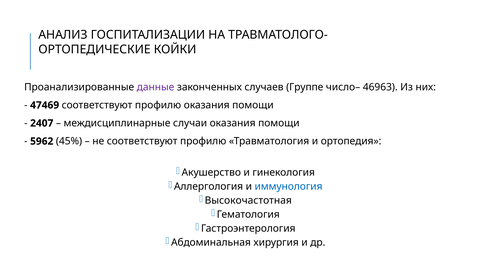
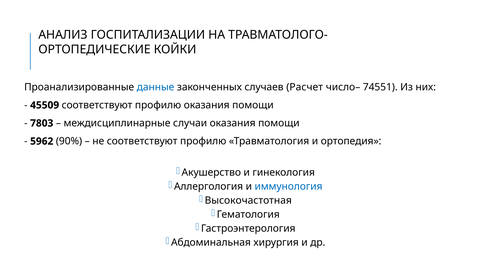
данные colour: purple -> blue (156, 87)
Группе: Группе -> Расчет (305, 87)
46963: 46963 -> 74551 (380, 87)
47469: 47469 -> 45509 (45, 105)
2407: 2407 -> 7803 (42, 123)
45%: 45% -> 90% (69, 141)
